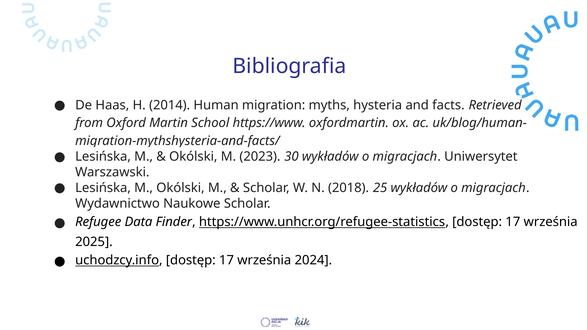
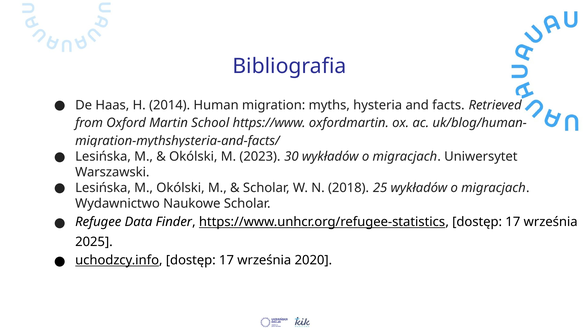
2024: 2024 -> 2020 (313, 260)
